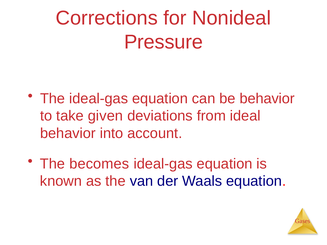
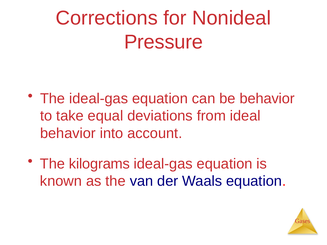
given: given -> equal (105, 116)
becomes: becomes -> kilograms (99, 164)
